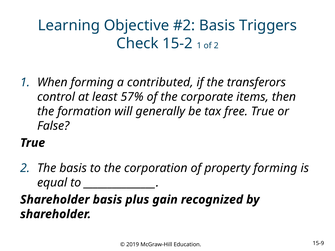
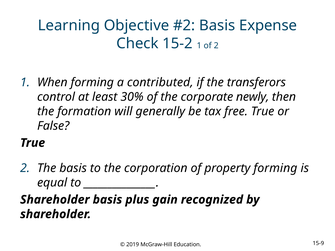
Triggers: Triggers -> Expense (268, 26)
57%: 57% -> 30% (132, 97)
items: items -> newly (253, 97)
